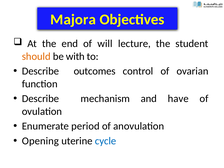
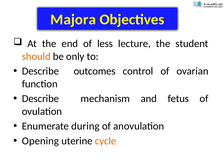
will: will -> less (105, 44)
with: with -> only (75, 56)
have: have -> fetus (178, 99)
period: period -> during (85, 126)
cycle colour: blue -> orange (106, 141)
